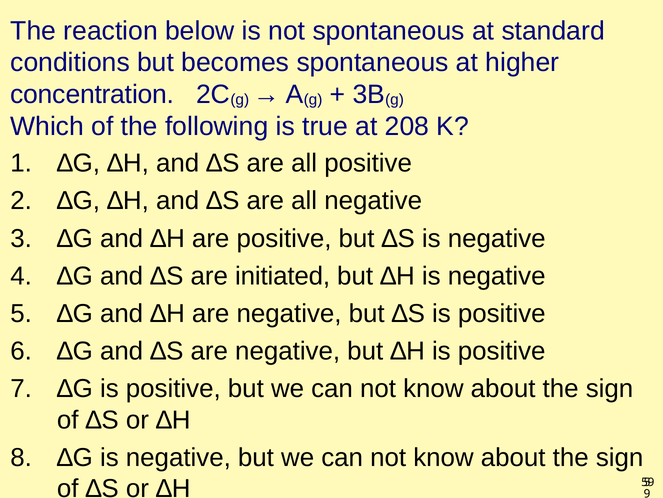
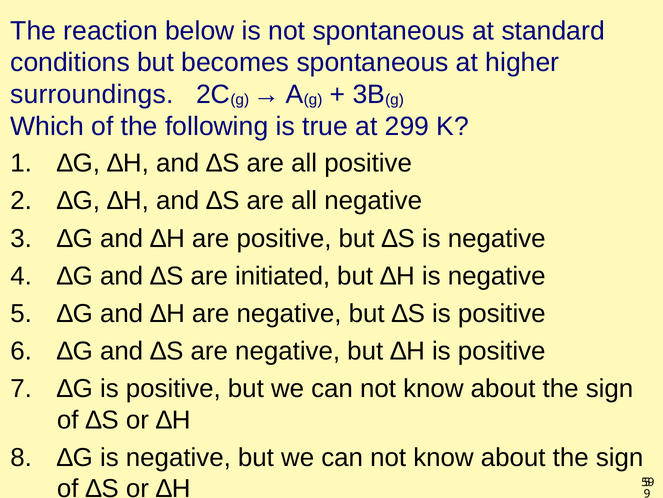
concentration: concentration -> surroundings (92, 94)
208: 208 -> 299 (407, 126)
